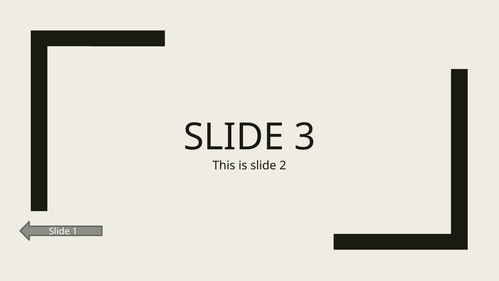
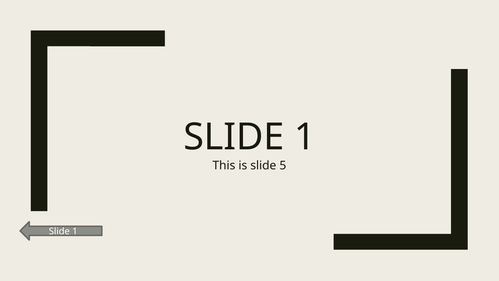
3: 3 -> 1 (305, 137)
2: 2 -> 5 (283, 165)
